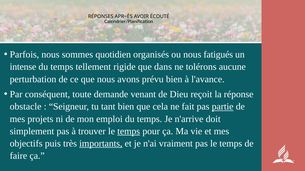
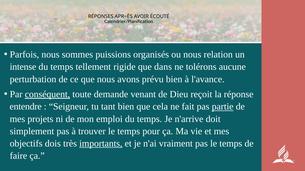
quotidien: quotidien -> puissions (113, 55)
fatigués: fatigués -> relation (218, 55)
conséquent underline: none -> present (47, 95)
obstacle: obstacle -> entendre (26, 107)
temps underline: present -> none (129, 132)
puis: puis -> dois (53, 144)
